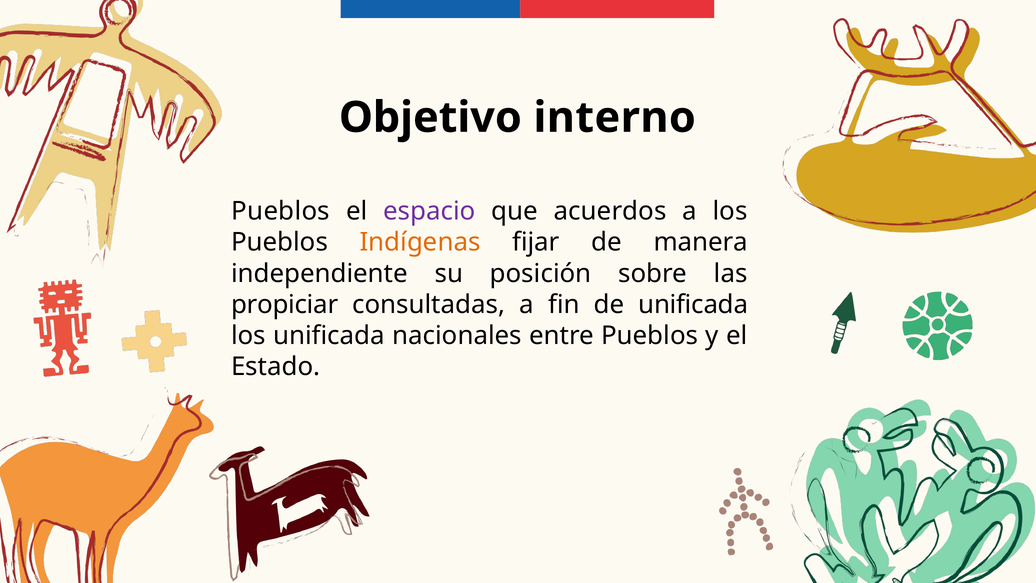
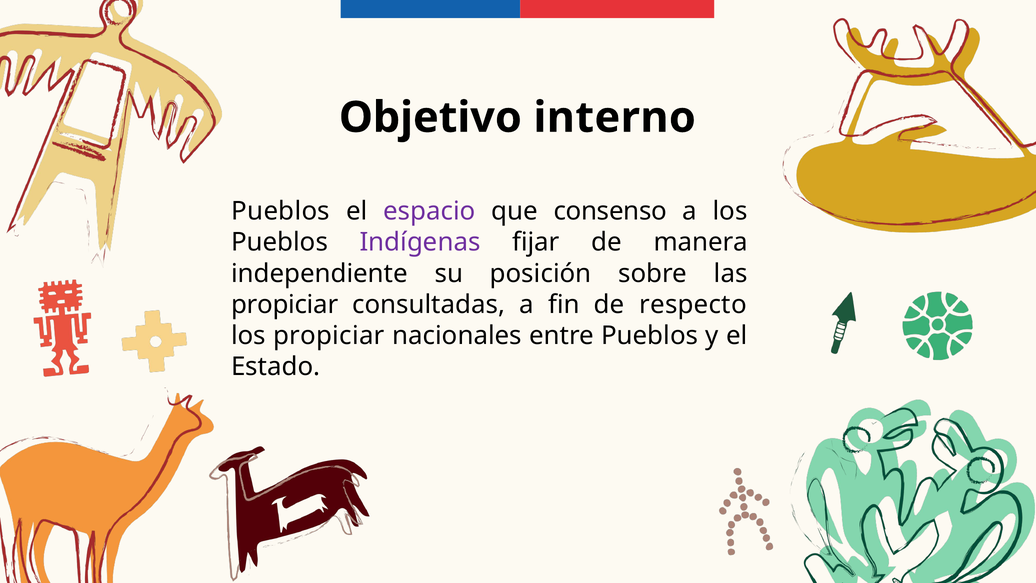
acuerdos: acuerdos -> consenso (610, 211)
Indígenas colour: orange -> purple (420, 242)
de unificada: unificada -> respecto (693, 304)
los unificada: unificada -> propiciar (329, 336)
